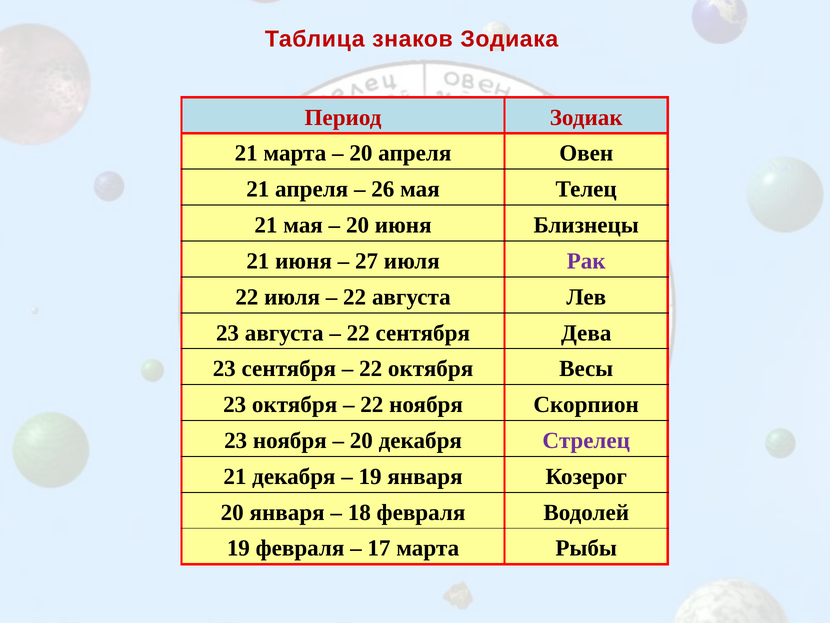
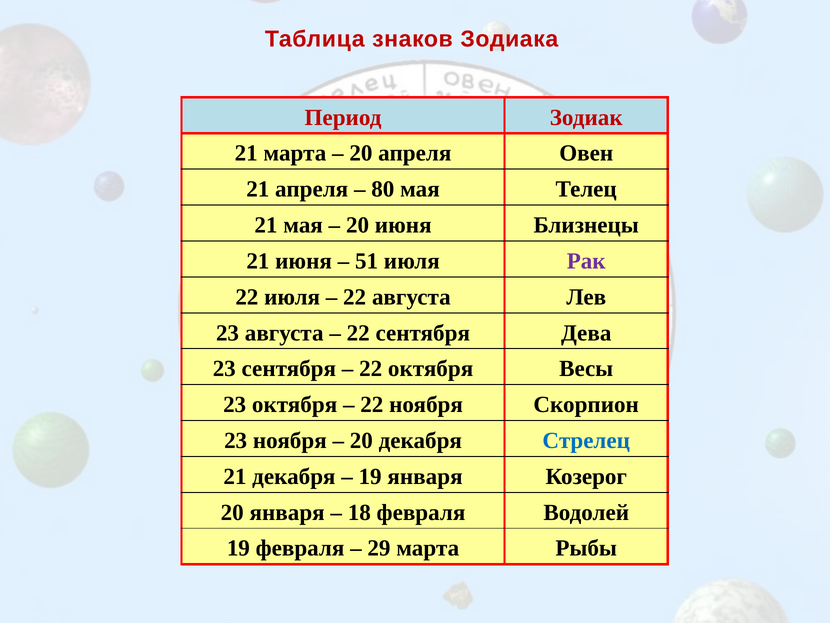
26: 26 -> 80 (383, 189)
27: 27 -> 51 (367, 261)
Стрелец colour: purple -> blue (586, 440)
17: 17 -> 29 (379, 548)
